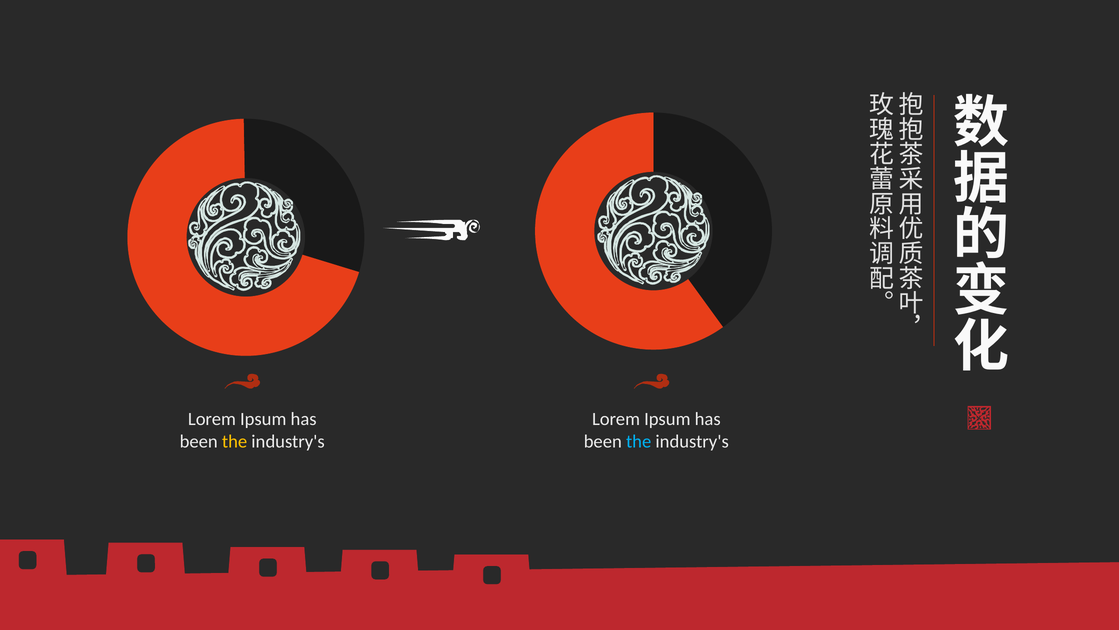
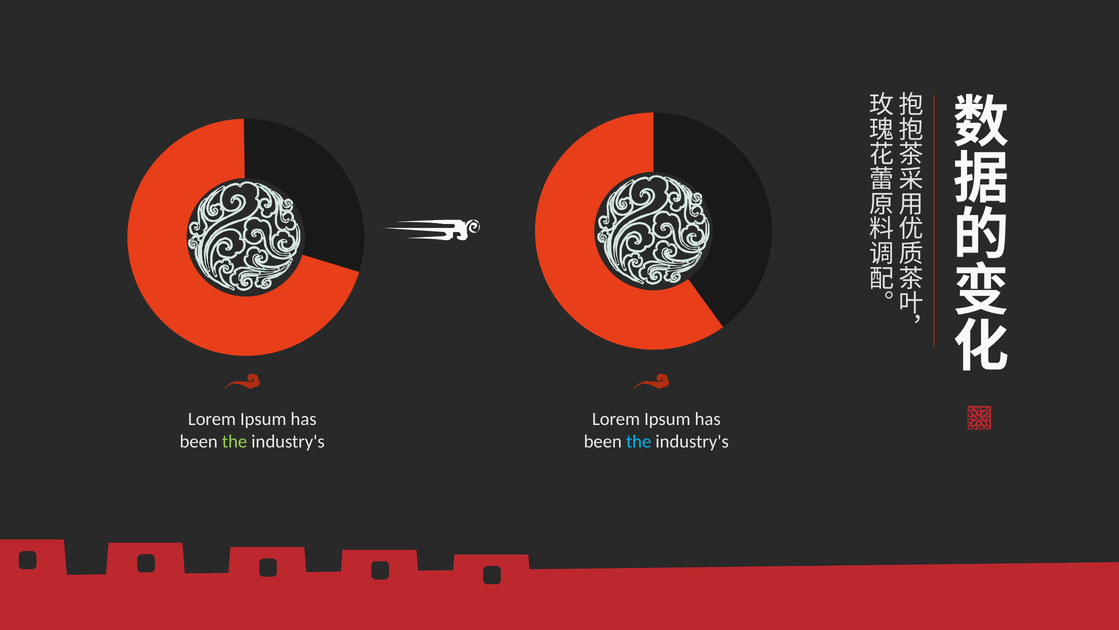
the colour: yellow -> light green (235, 441)
